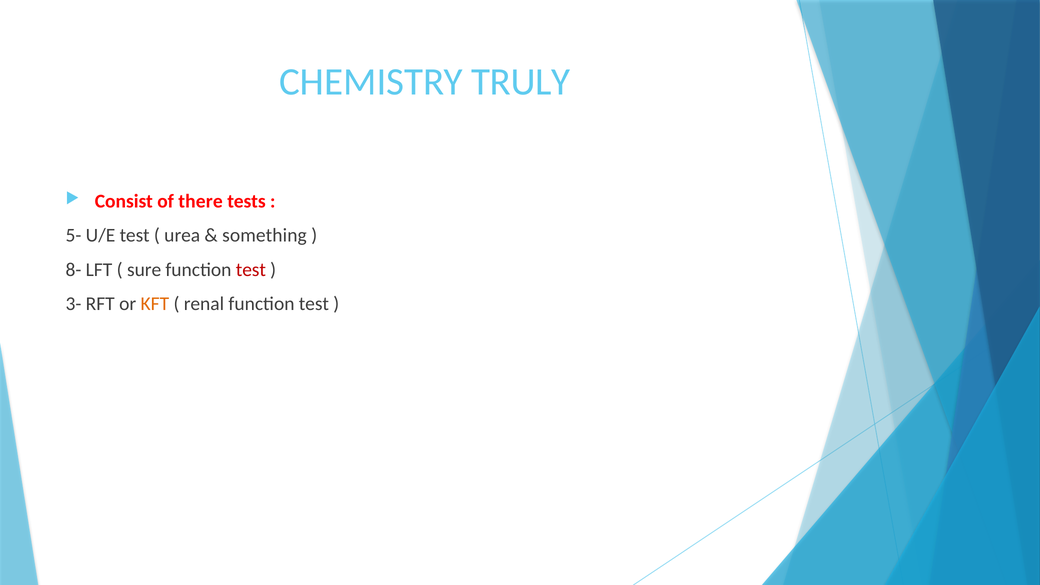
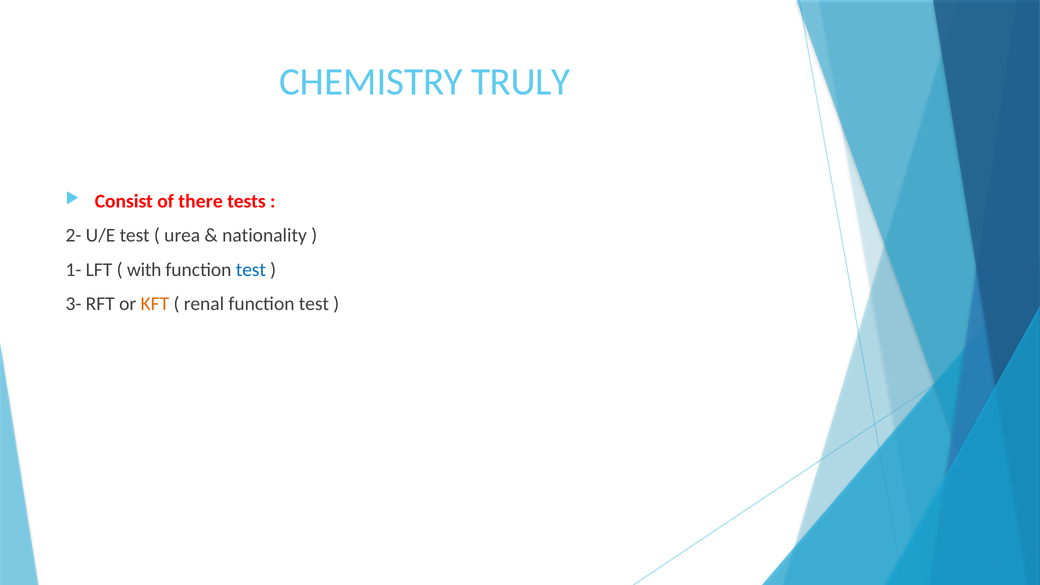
5-: 5- -> 2- (73, 236)
something: something -> nationality (265, 236)
8-: 8- -> 1- (73, 270)
sure: sure -> with (144, 270)
test colour: red -> blue (251, 270)
